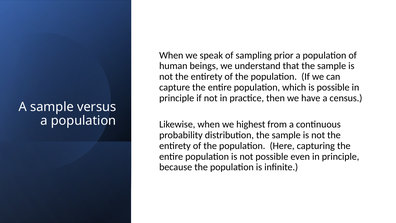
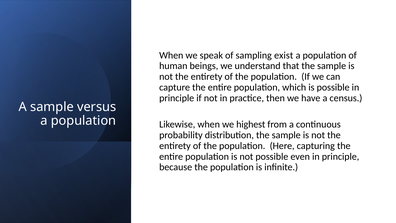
prior: prior -> exist (284, 55)
